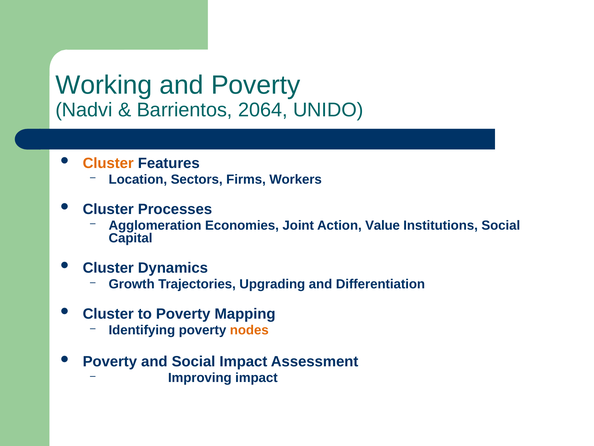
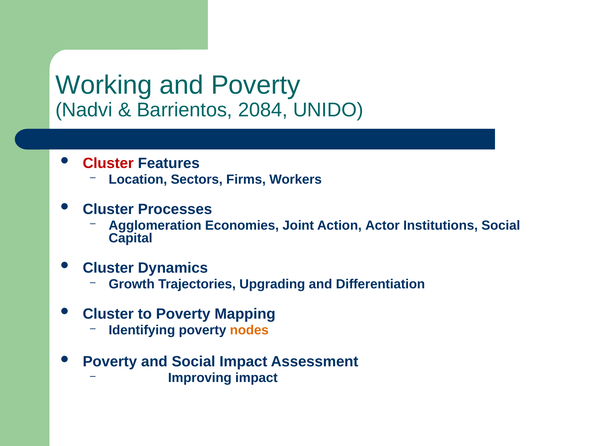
2064: 2064 -> 2084 (263, 110)
Cluster colour: orange -> red (108, 163)
Value: Value -> Actor (383, 225)
